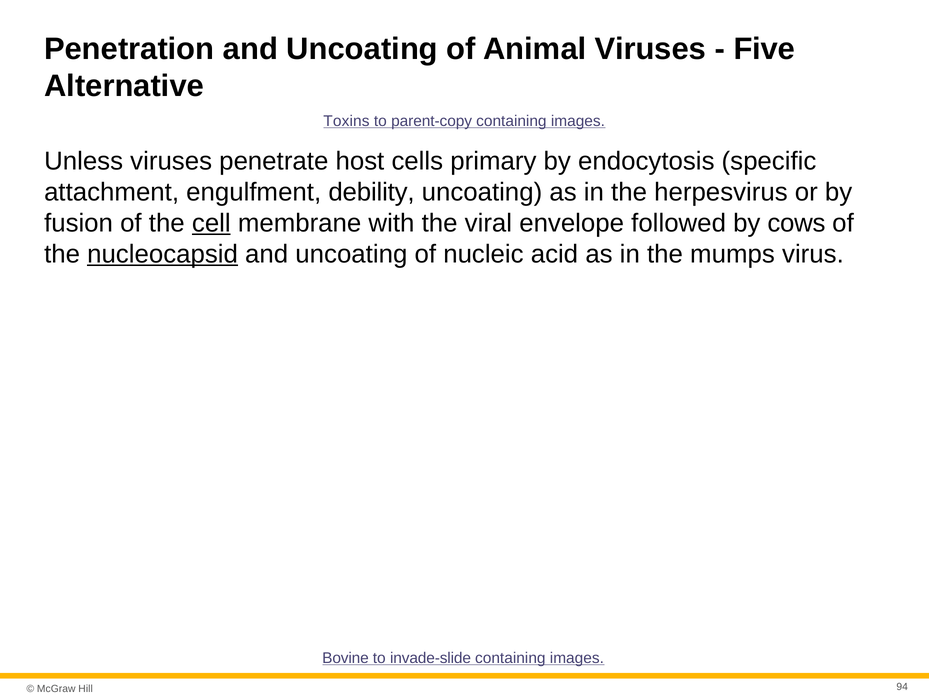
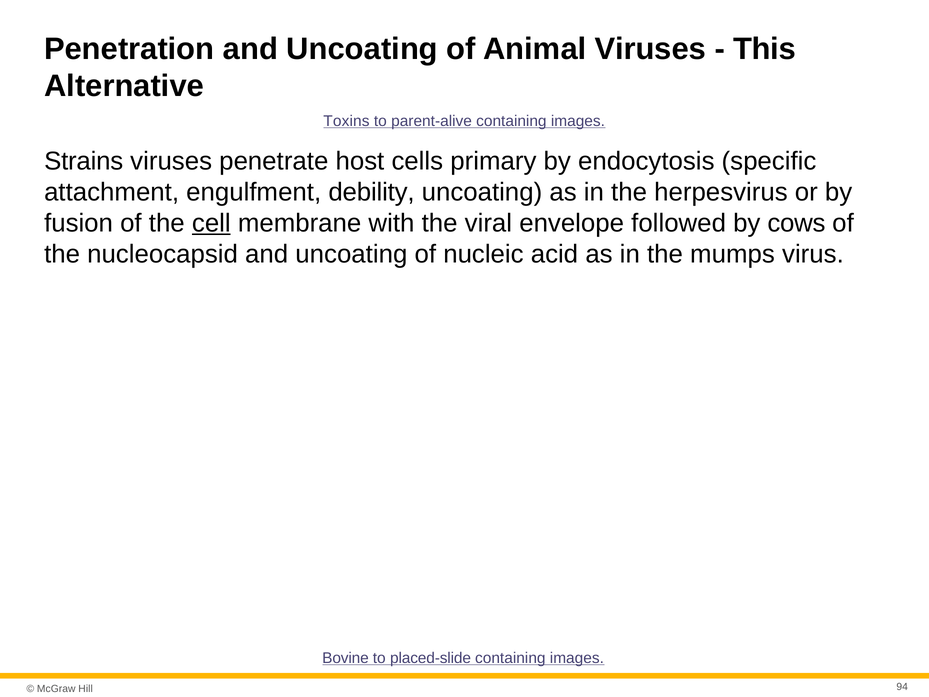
Five: Five -> This (765, 49)
parent-copy: parent-copy -> parent-alive (432, 121)
Unless: Unless -> Strains (84, 161)
nucleocapsid underline: present -> none (163, 254)
invade-slide: invade-slide -> placed-slide (431, 658)
